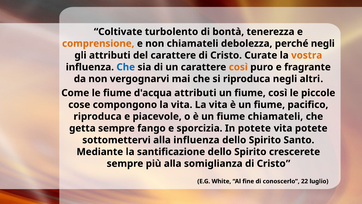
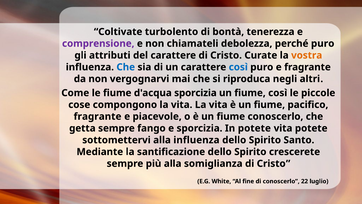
comprensione colour: orange -> purple (98, 43)
perché negli: negli -> puro (323, 43)
così colour: orange -> blue (238, 67)
d'acqua attributi: attributi -> sporcizia (195, 93)
riproduca: riproduca -> fragrante (98, 116)
fiume chiamateli: chiamateli -> conoscerlo (275, 116)
